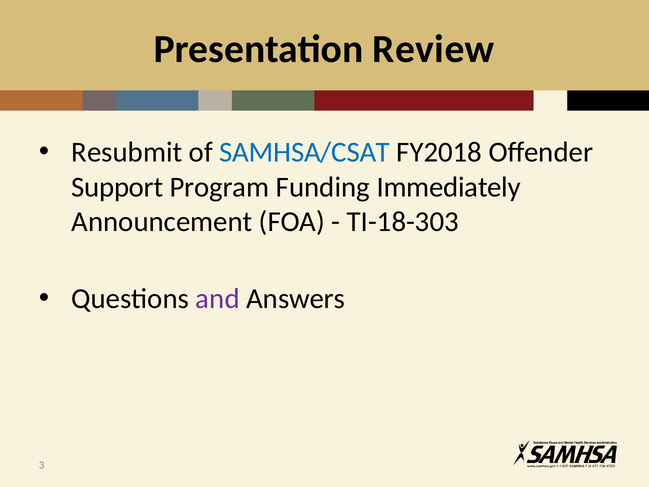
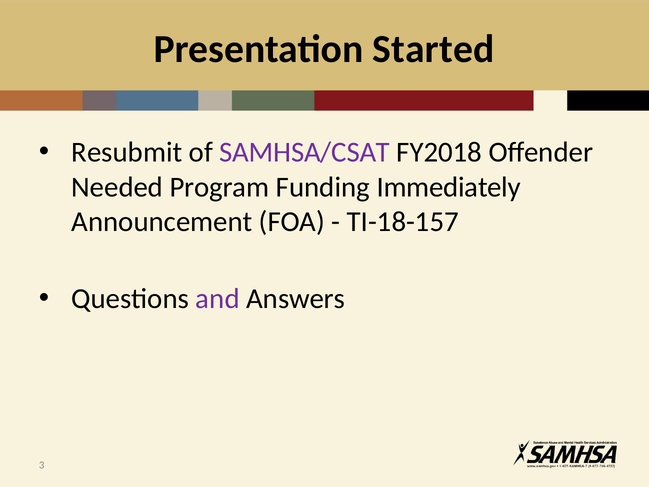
Review: Review -> Started (433, 49)
SAMHSA/CSAT colour: blue -> purple (305, 152)
Support: Support -> Needed (117, 187)
TI-18-303: TI-18-303 -> TI-18-157 (403, 222)
